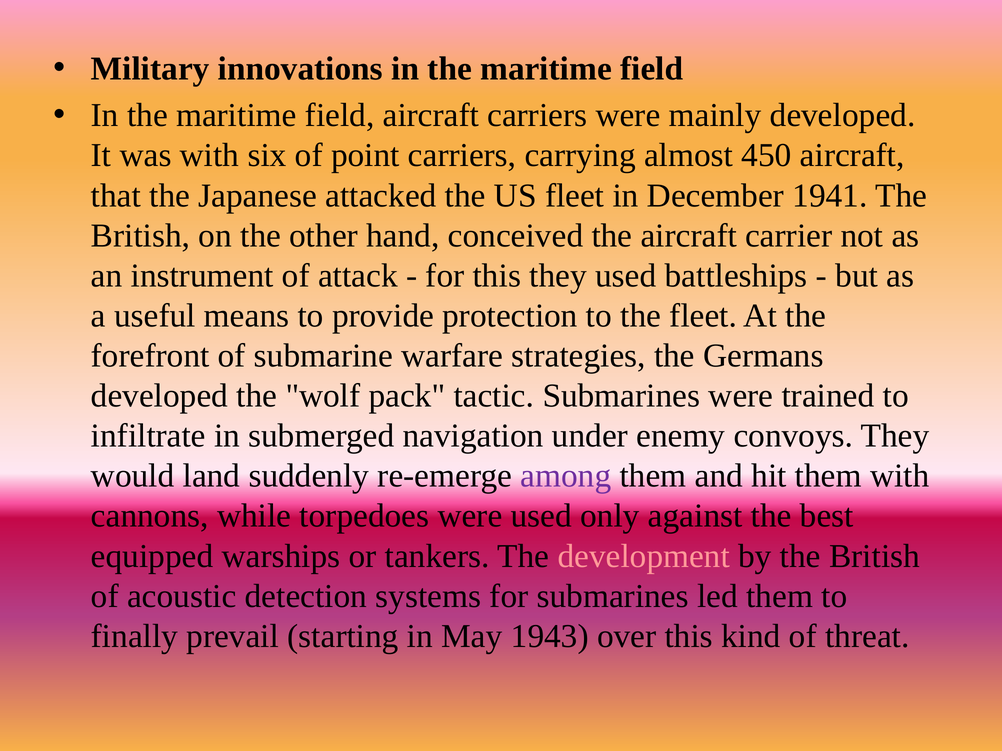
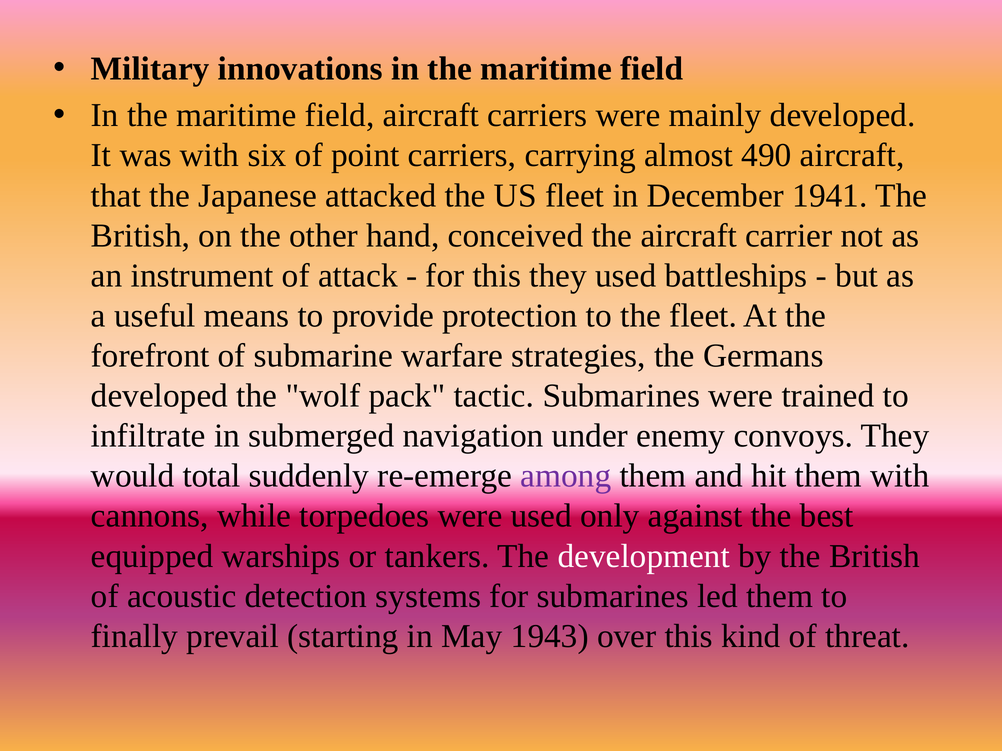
450: 450 -> 490 (766, 156)
land: land -> total (212, 476)
development colour: pink -> white (644, 556)
